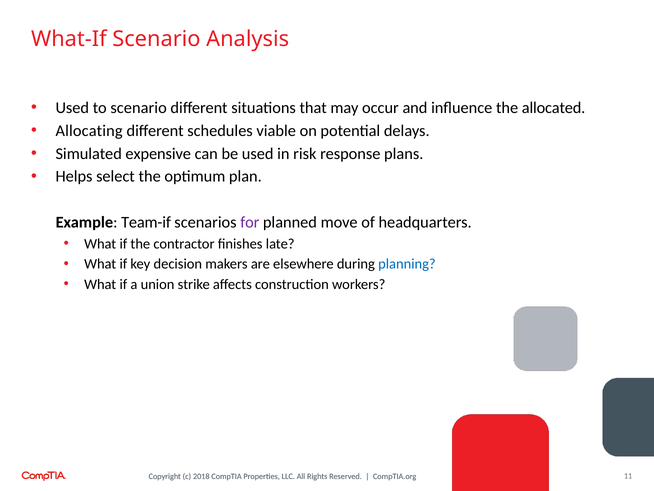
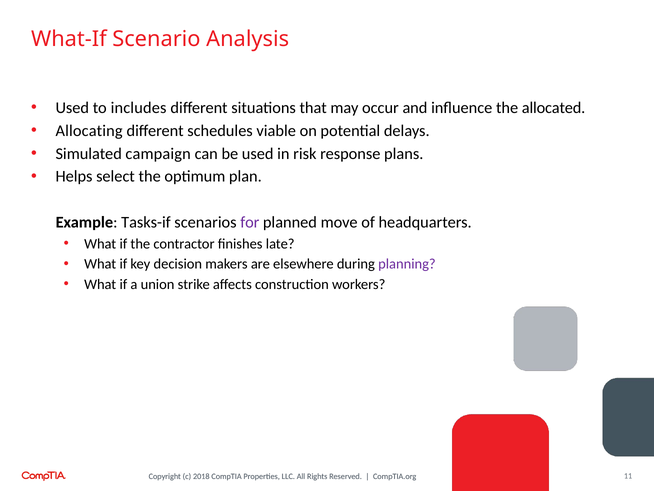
to scenario: scenario -> includes (139, 108)
expensive: expensive -> campaign (158, 153)
Team-if: Team-if -> Tasks-if (146, 222)
planning colour: blue -> purple (407, 264)
